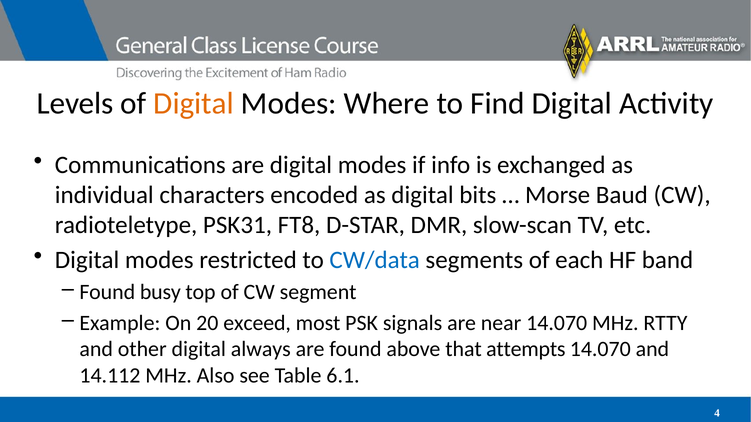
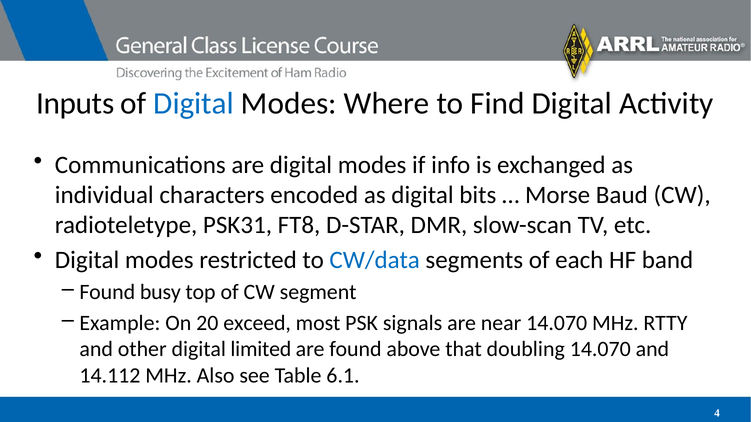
Levels: Levels -> Inputs (75, 104)
Digital colour: orange -> blue (194, 104)
always: always -> limited (261, 350)
attempts: attempts -> doubling (526, 350)
